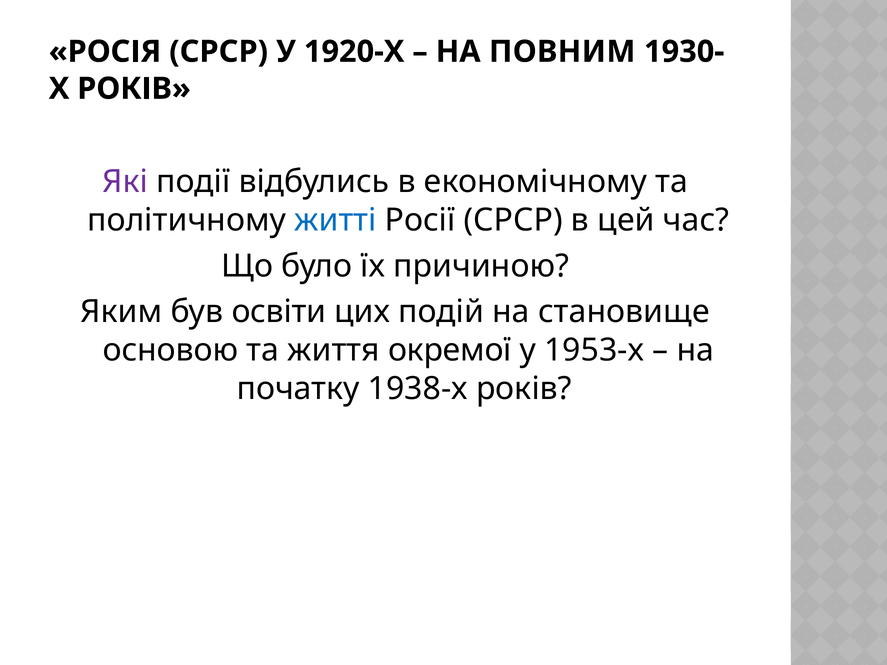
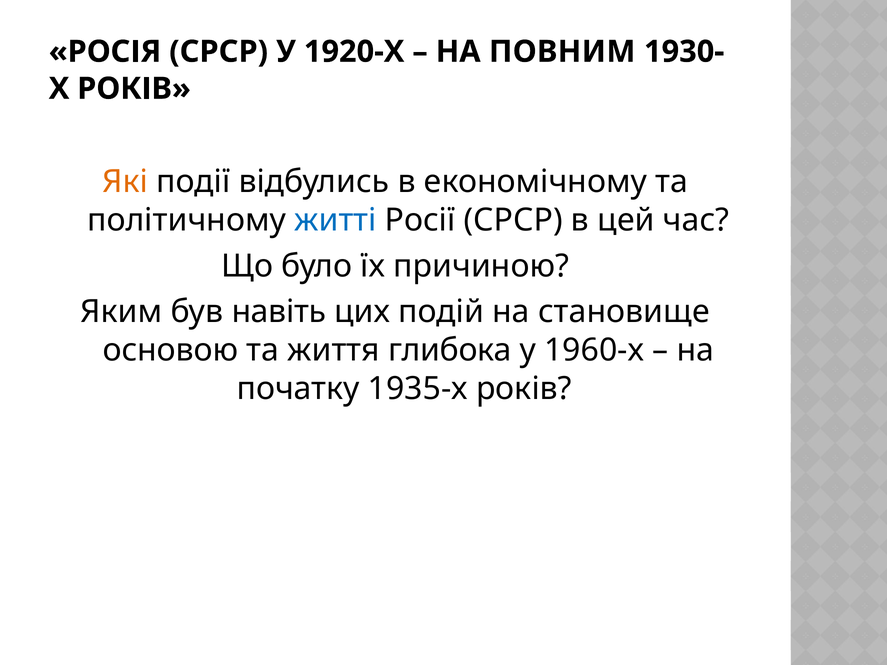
Які colour: purple -> orange (125, 182)
освіти: освіти -> навіть (279, 312)
окремої: окремої -> глибока (450, 350)
1953-х: 1953-х -> 1960-х (594, 350)
1938-х: 1938-х -> 1935-х (418, 389)
